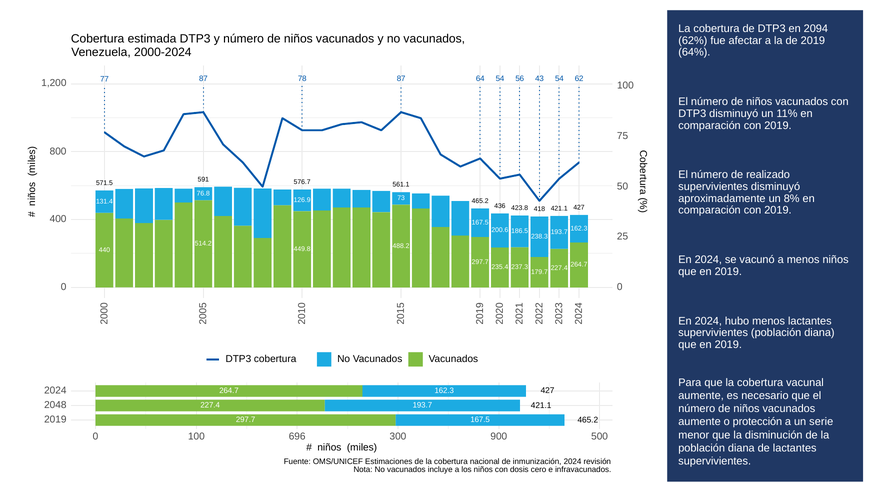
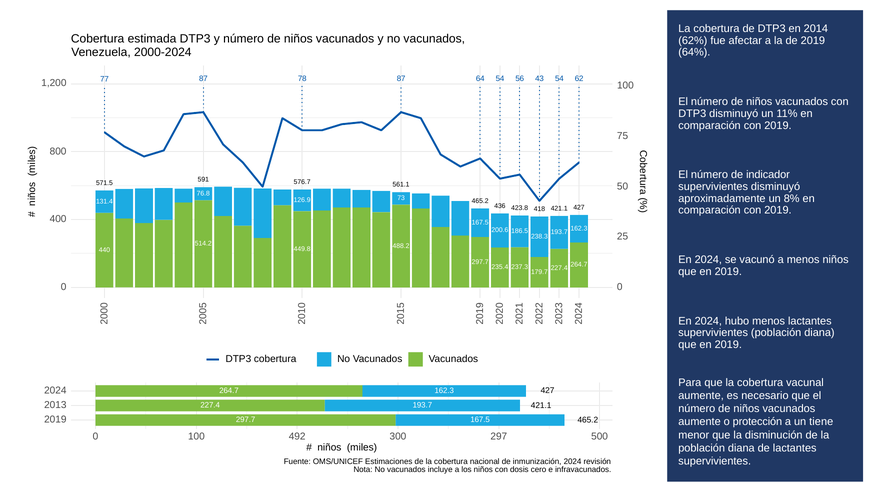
2094: 2094 -> 2014 (816, 29)
realizado: realizado -> indicador (768, 175)
2048: 2048 -> 2013 (55, 405)
serie: serie -> tiene (821, 422)
696: 696 -> 492 (297, 436)
900: 900 -> 297 (499, 436)
